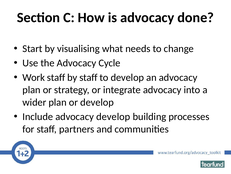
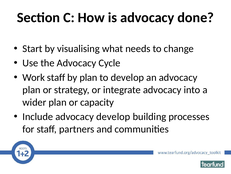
by staff: staff -> plan (88, 77)
or develop: develop -> capacity (97, 102)
